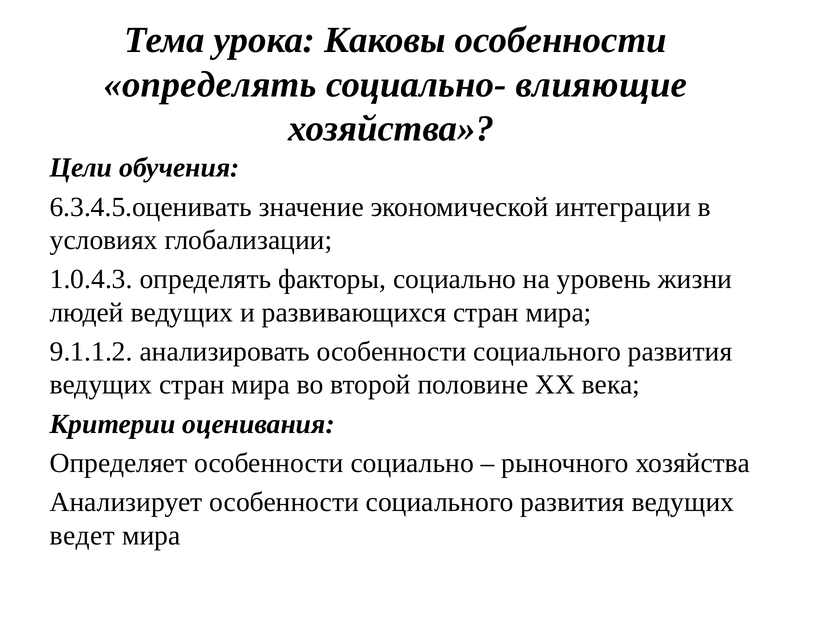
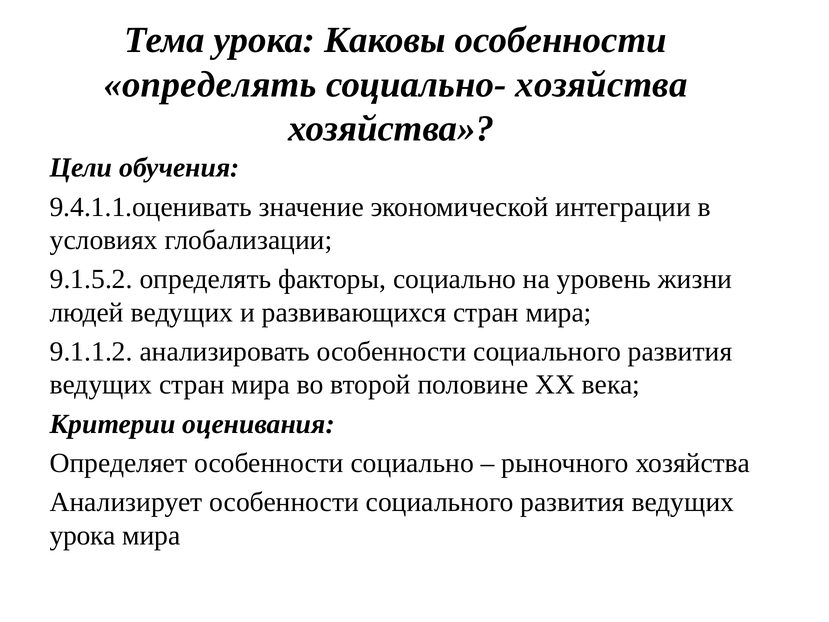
социально- влияющие: влияющие -> хозяйства (601, 85)
6.3.4.5.оценивать: 6.3.4.5.оценивать -> 9.4.1.1.оценивать (151, 207)
1.0.4.3: 1.0.4.3 -> 9.1.5.2 (91, 279)
ведет: ведет -> урока (83, 535)
